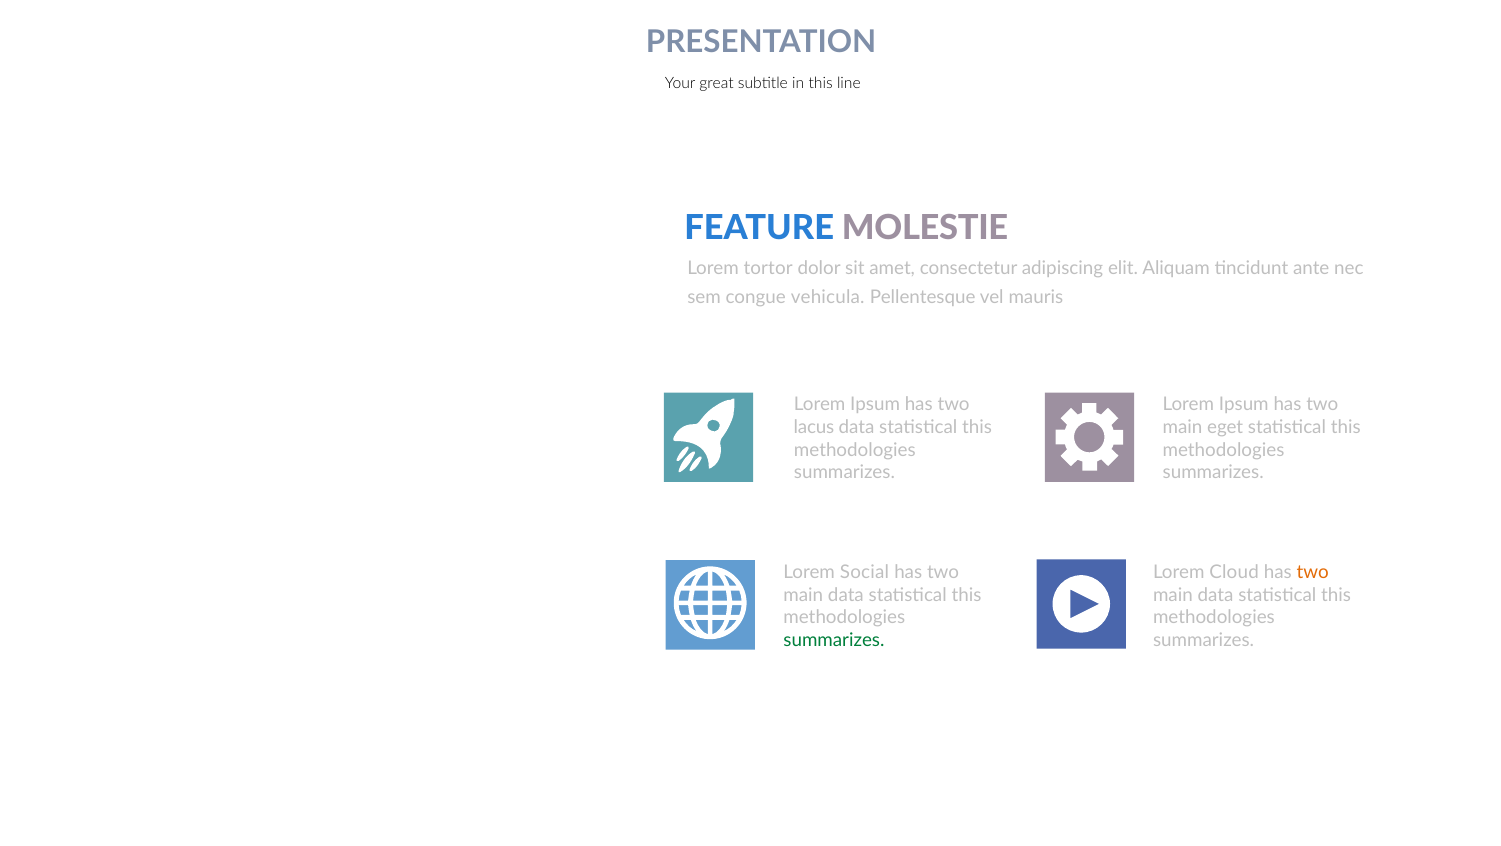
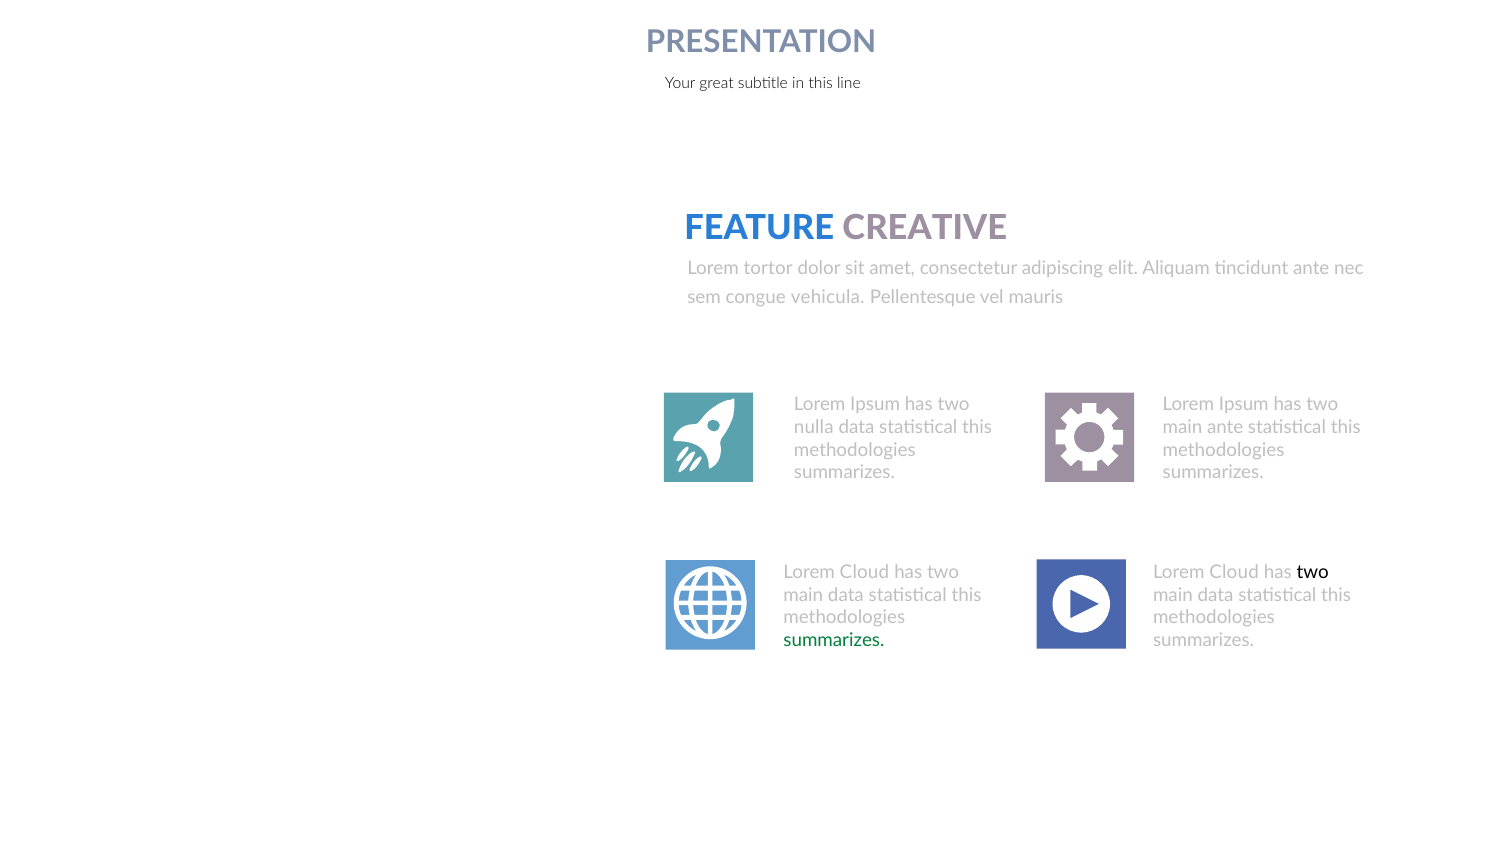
MOLESTIE: MOLESTIE -> CREATIVE (925, 228)
lacus: lacus -> nulla (814, 428)
main eget: eget -> ante (1225, 428)
Social: Social -> Cloud (864, 573)
two colour: orange -> black (1313, 573)
